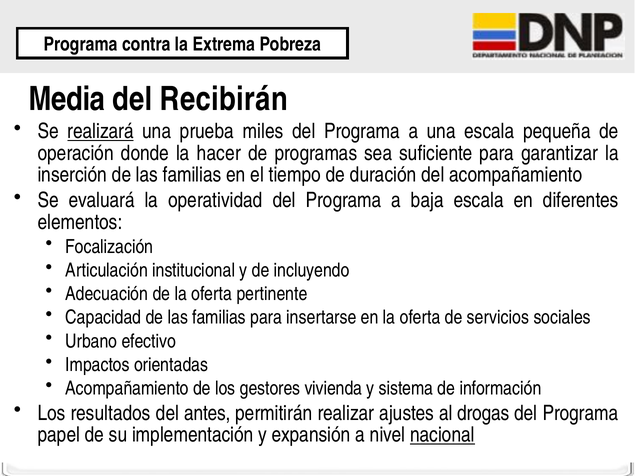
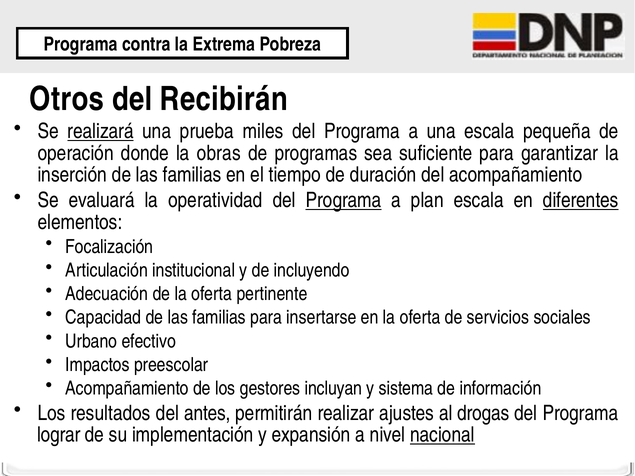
Media: Media -> Otros (67, 99)
hacer: hacer -> obras (219, 153)
Programa underline: none -> present (344, 201)
baja: baja -> plan (427, 201)
diferentes underline: none -> present (581, 201)
orientadas: orientadas -> preescolar (171, 365)
vivienda: vivienda -> incluyan (333, 389)
papel: papel -> lograr (59, 435)
